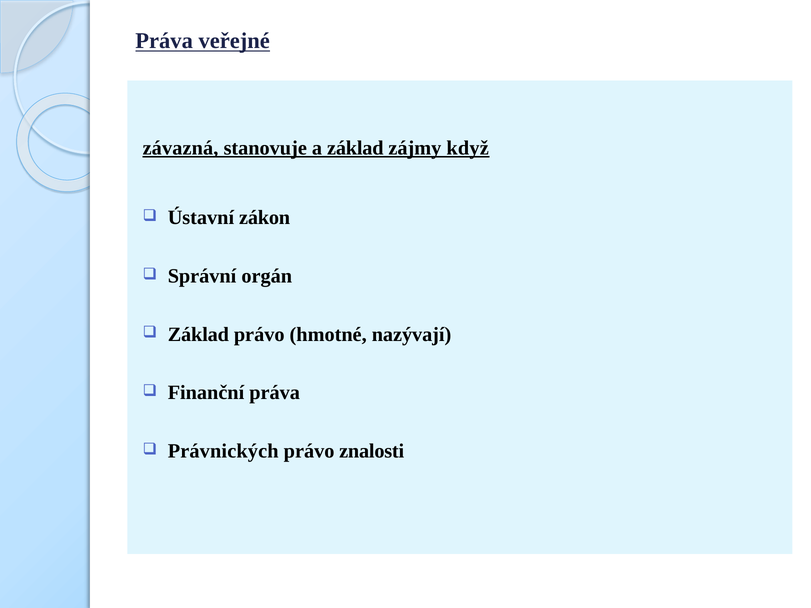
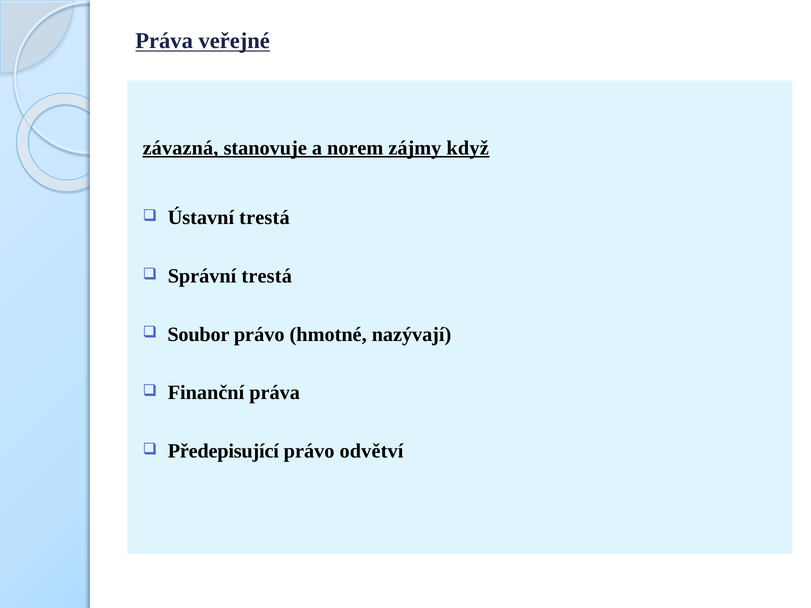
a základ: základ -> norem (355, 148)
Ústavní zákon: zákon -> trestá (264, 218)
Správní orgán: orgán -> trestá (267, 276)
Základ: Základ -> Soubor (198, 335)
Právnických: Právnických -> Předepisující (223, 451)
znalosti: znalosti -> odvětví (371, 451)
